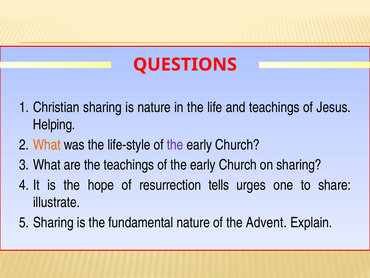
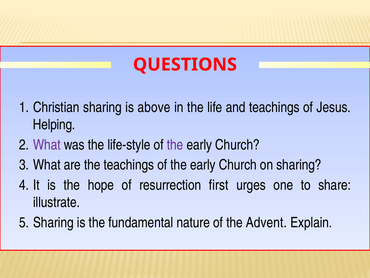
is nature: nature -> above (154, 107)
What colour: orange -> purple (47, 144)
tells: tells -> first (219, 185)
